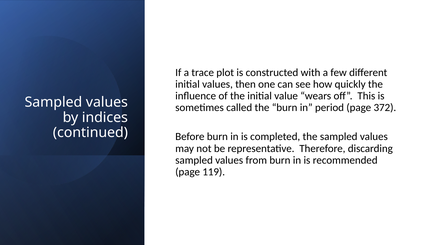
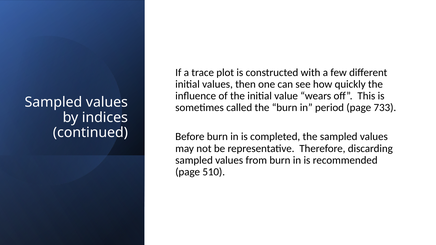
372: 372 -> 733 (385, 108)
119: 119 -> 510 (214, 172)
